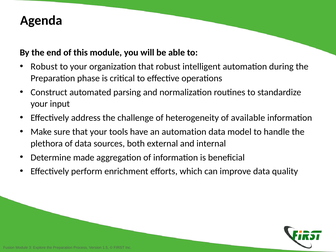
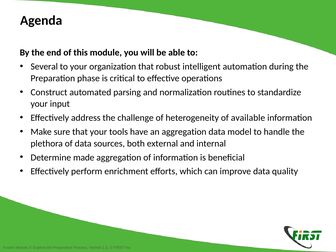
Robust: Robust -> Several (44, 67)
an automation: automation -> aggregation (184, 132)
